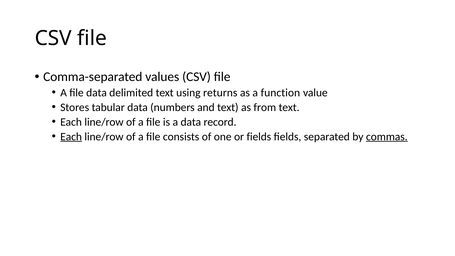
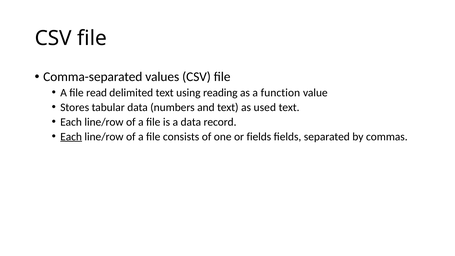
file data: data -> read (97, 93)
returns: returns -> reading (220, 93)
from: from -> used (265, 107)
commas underline: present -> none (387, 137)
